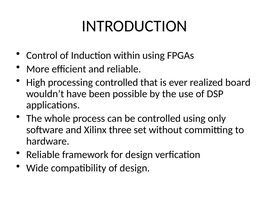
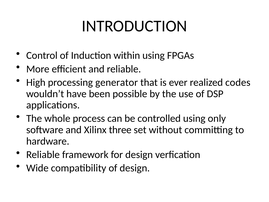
processing controlled: controlled -> generator (117, 82)
board: board -> codes (238, 82)
